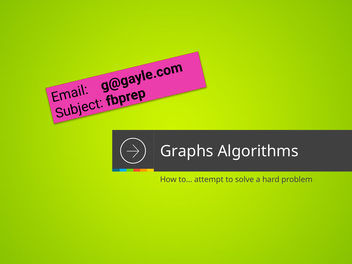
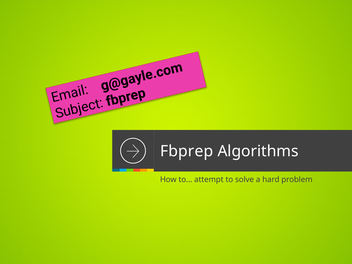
Graphs: Graphs -> Fbprep (187, 151)
